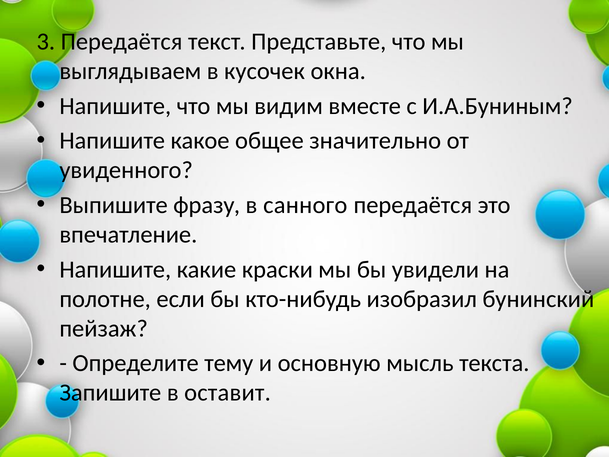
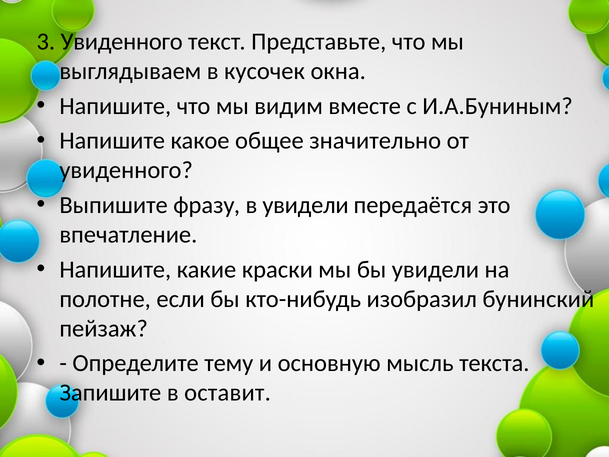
3 Передаётся: Передаётся -> Увиденного (122, 42)
в санного: санного -> увидели (306, 205)
